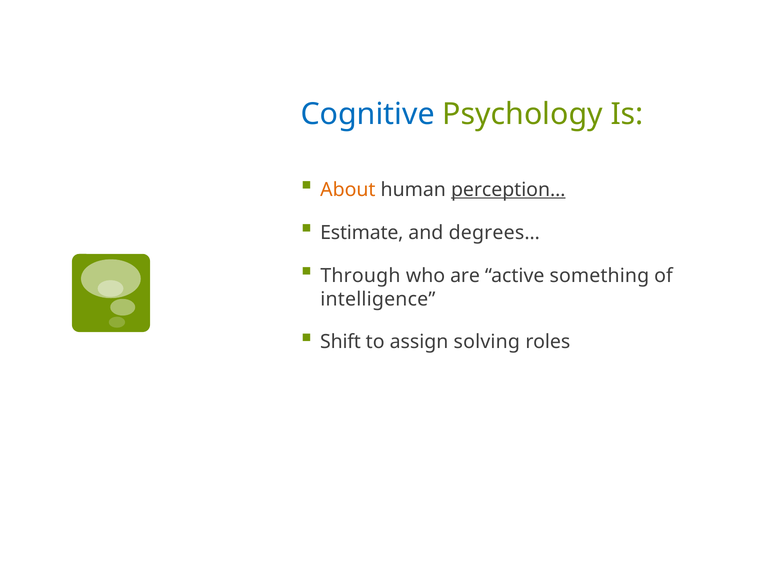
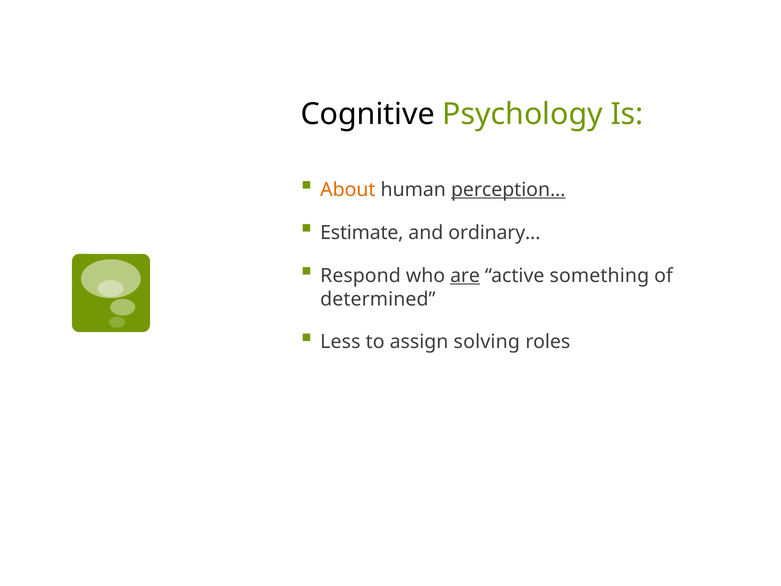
Cognitive colour: blue -> black (368, 114)
degrees…: degrees… -> ordinary… (494, 233)
Through: Through -> Respond (361, 276)
are underline: none -> present (465, 276)
intelligence: intelligence -> determined (378, 299)
Shift: Shift -> Less (340, 342)
